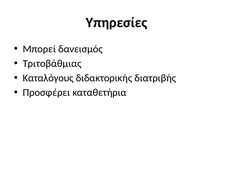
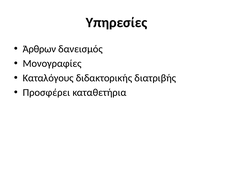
Μπορεί: Μπορεί -> Άρθρων (39, 49)
Τριτοβάθμιας: Τριτοβάθμιας -> Mονογραφίες (52, 63)
